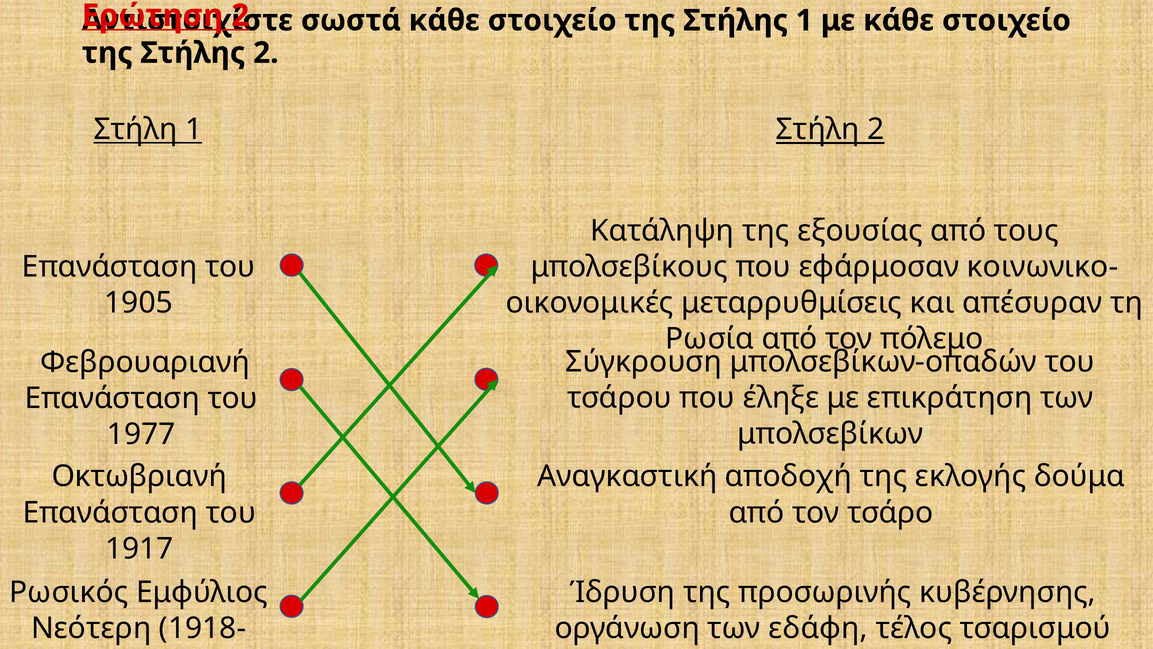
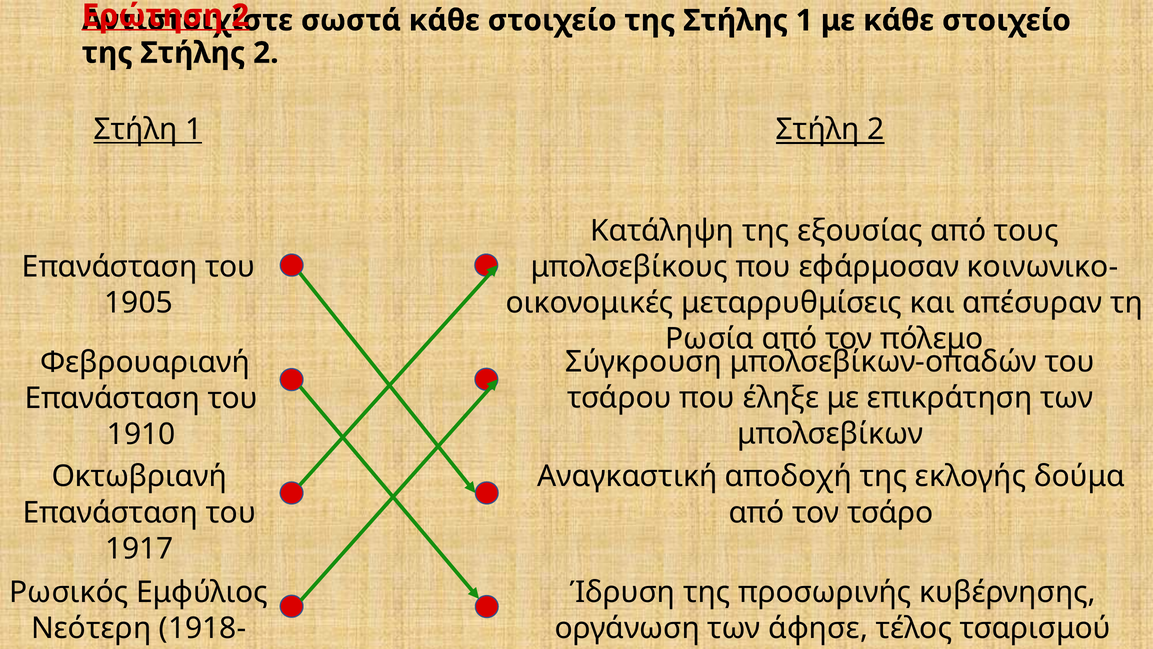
1977: 1977 -> 1910 (141, 434)
εδάφη: εδάφη -> άφησε (818, 628)
